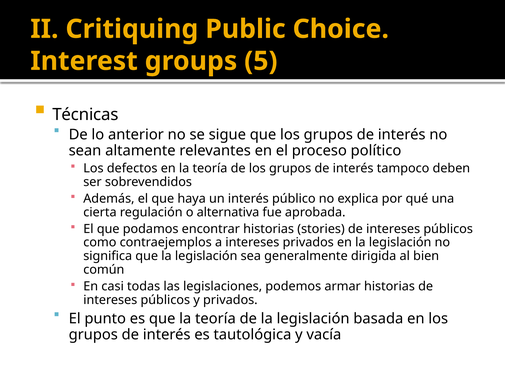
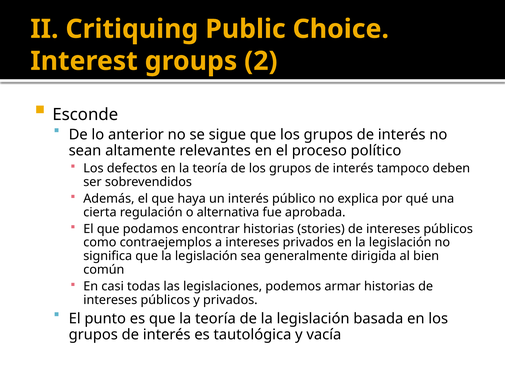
5: 5 -> 2 (261, 61)
Técnicas: Técnicas -> Esconde (85, 114)
